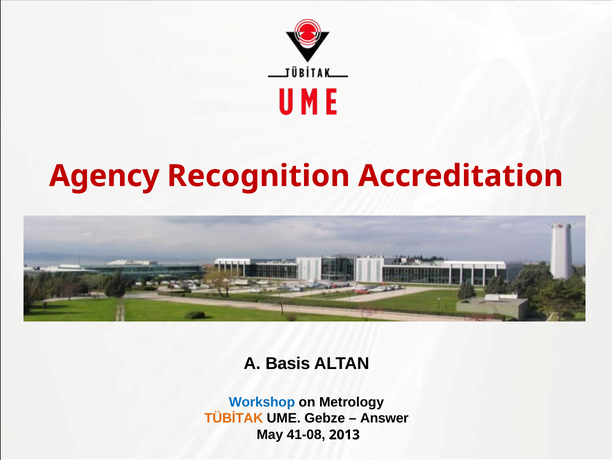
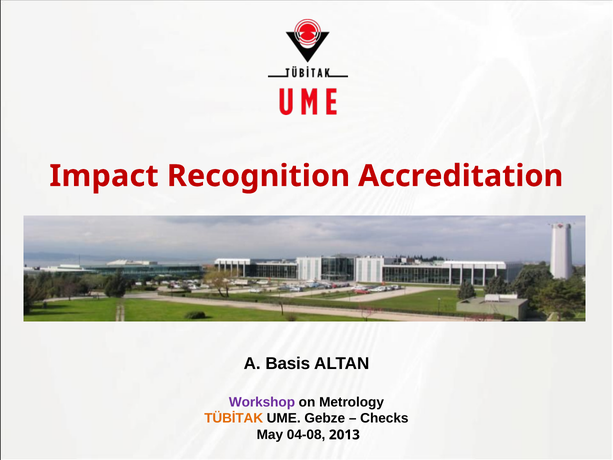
Agency: Agency -> Impact (104, 176)
Workshop colour: blue -> purple (262, 402)
Answer: Answer -> Checks (384, 418)
41-08: 41-08 -> 04-08 (306, 435)
